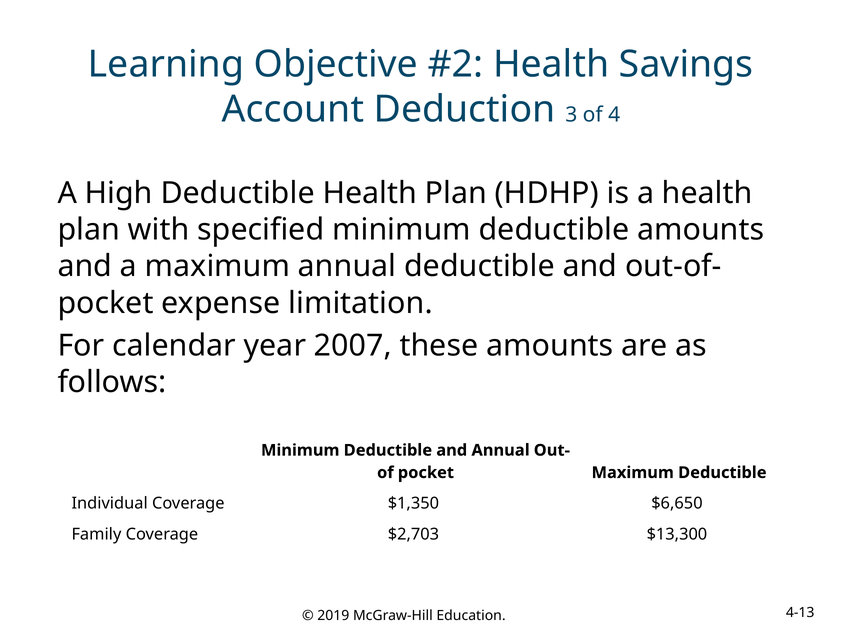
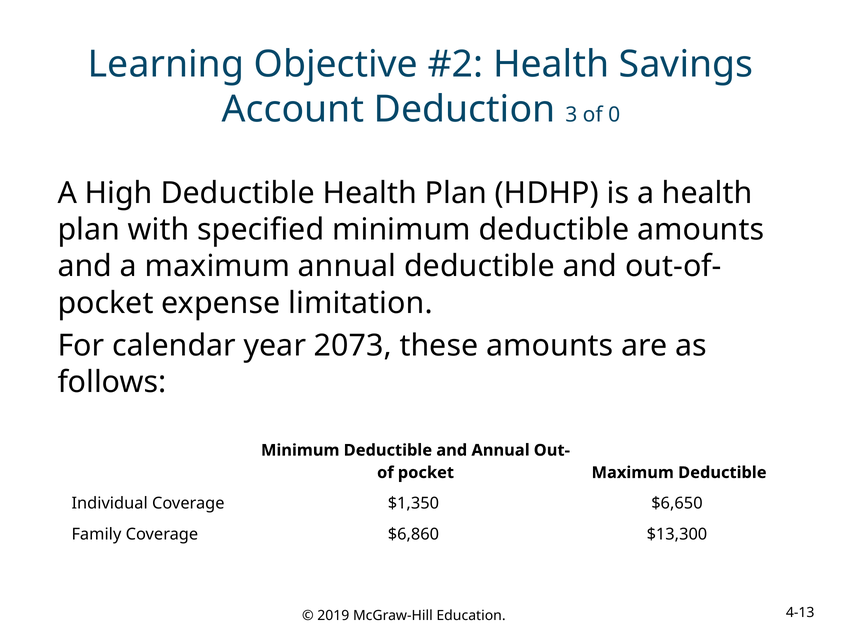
4: 4 -> 0 (614, 115)
2007: 2007 -> 2073 (353, 345)
$2,703: $2,703 -> $6,860 (413, 534)
